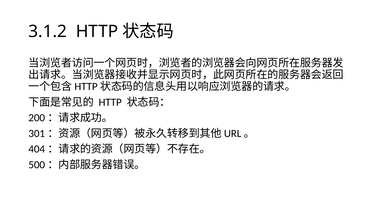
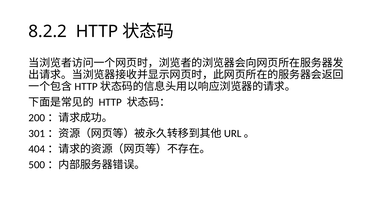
3.1.2: 3.1.2 -> 8.2.2 (48, 31)
